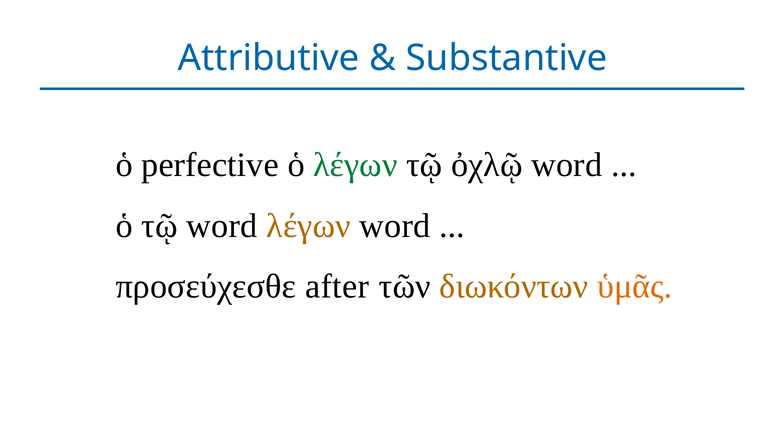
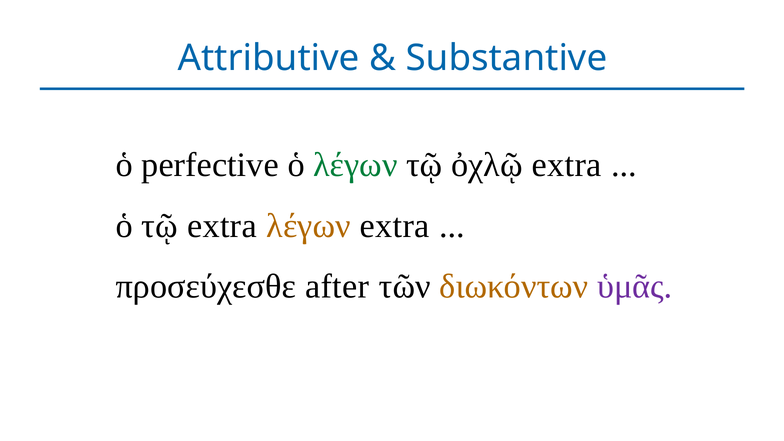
ὀχλῷ word: word -> extra (567, 165)
τῷ word: word -> extra (222, 226)
λέγων word: word -> extra (395, 226)
ὑμᾶς colour: orange -> purple (635, 287)
